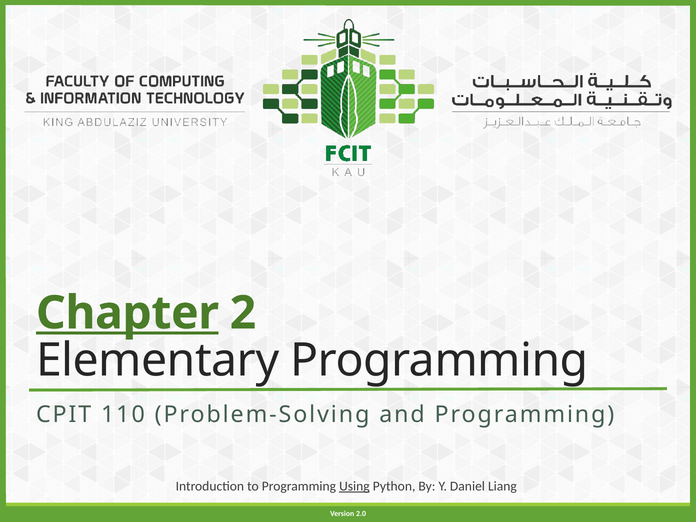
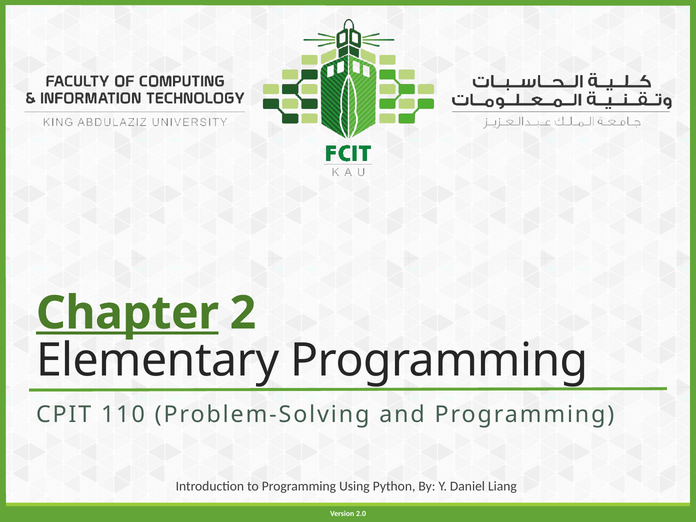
Using underline: present -> none (354, 486)
